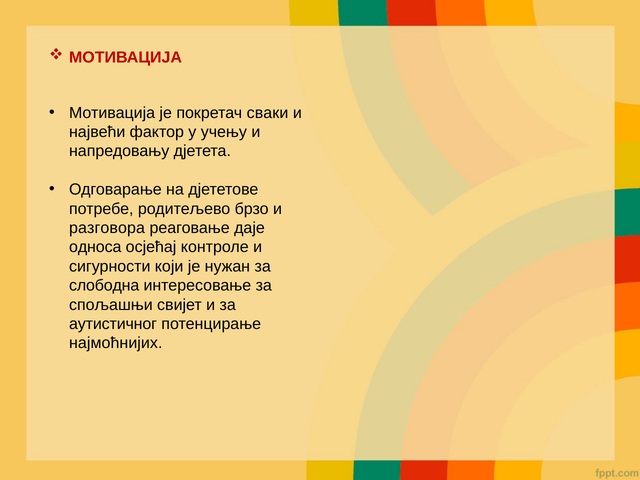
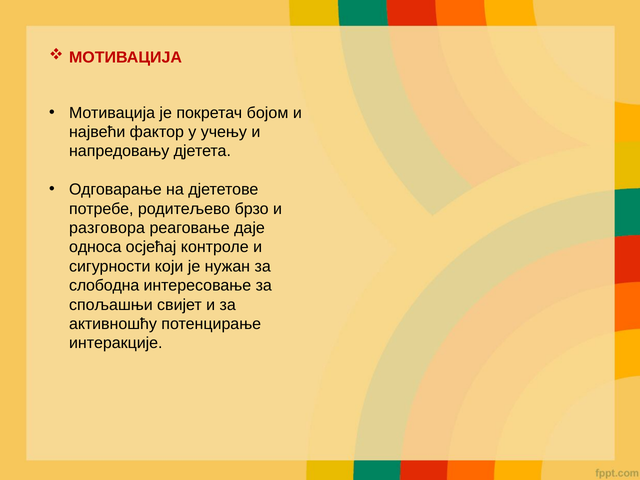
сваки: сваки -> бојом (268, 113)
аутистичног: аутистичног -> активношћу (113, 324)
најмоћнијих: најмоћнијих -> интеракције (116, 343)
